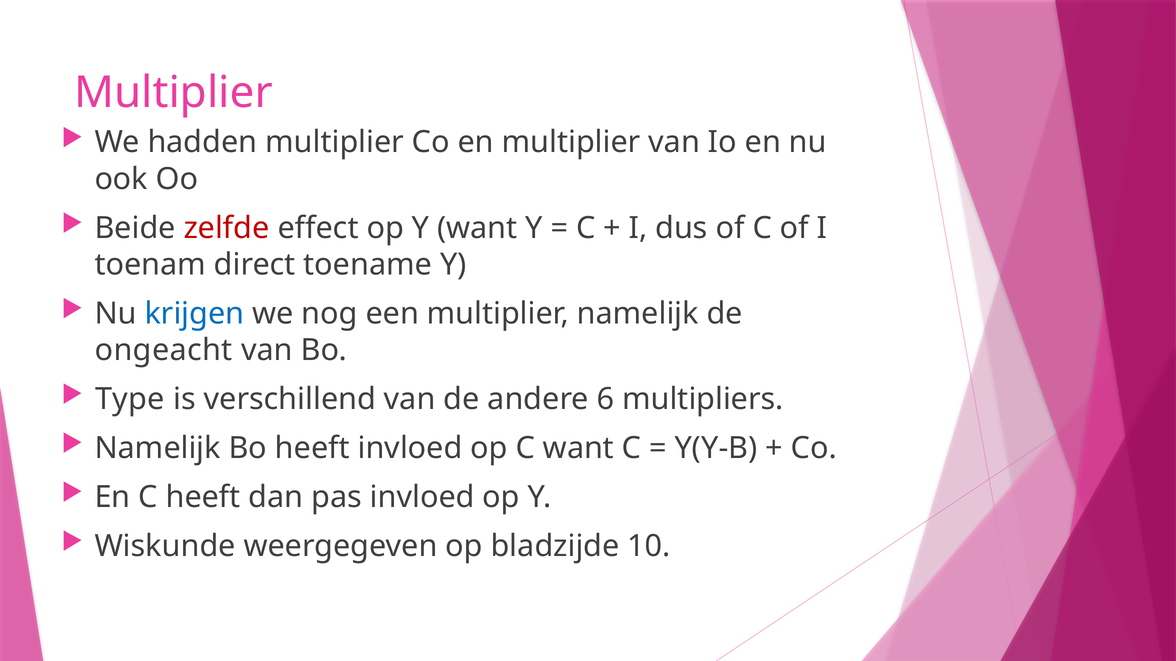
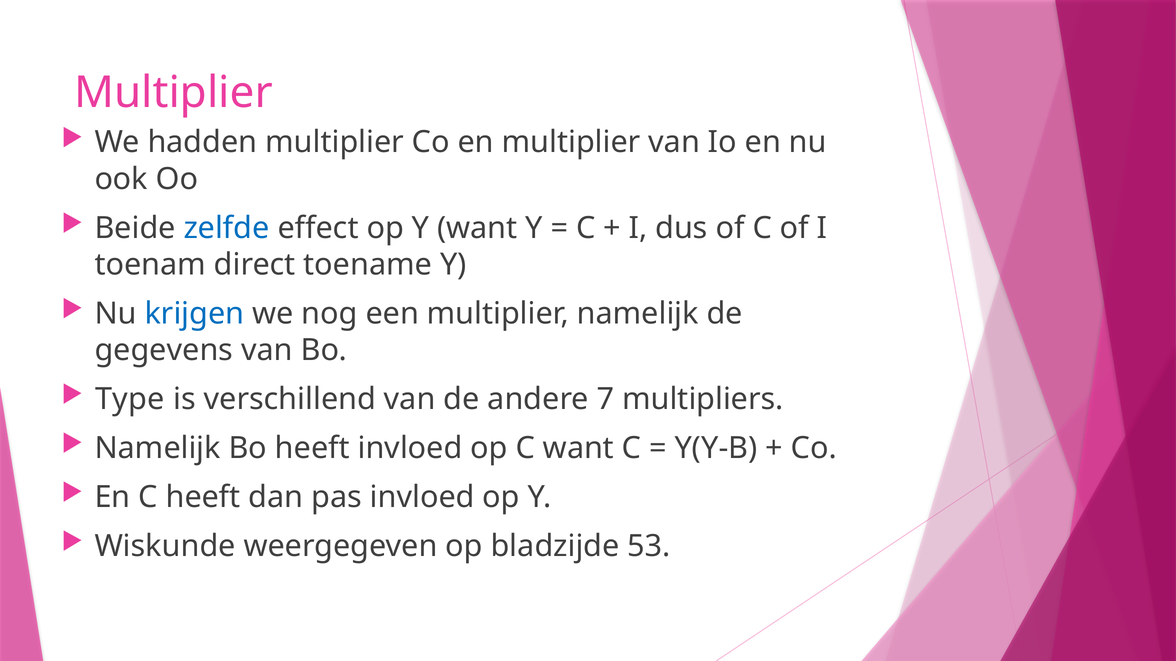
zelfde colour: red -> blue (227, 228)
ongeacht: ongeacht -> gegevens (164, 351)
6: 6 -> 7 (605, 399)
10: 10 -> 53 (649, 546)
